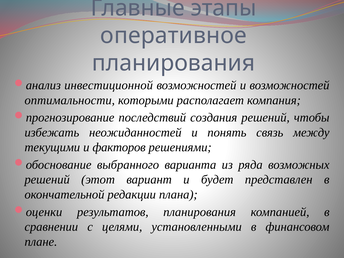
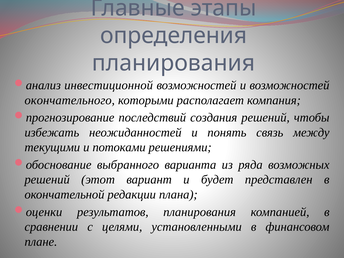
оперативное: оперативное -> определения (174, 36)
оптимальности: оптимальности -> окончательного (70, 100)
факторов: факторов -> потоками (119, 147)
